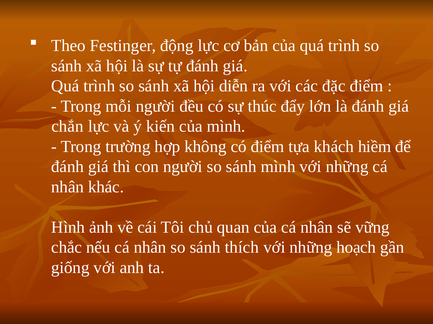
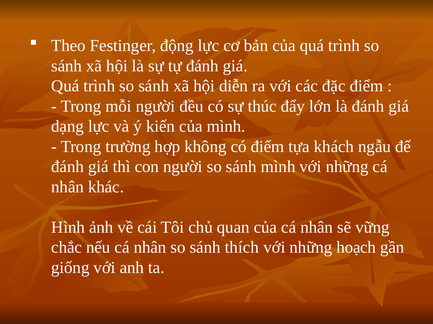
chắn: chắn -> dạng (68, 127)
hiềm: hiềm -> ngẫu (375, 147)
